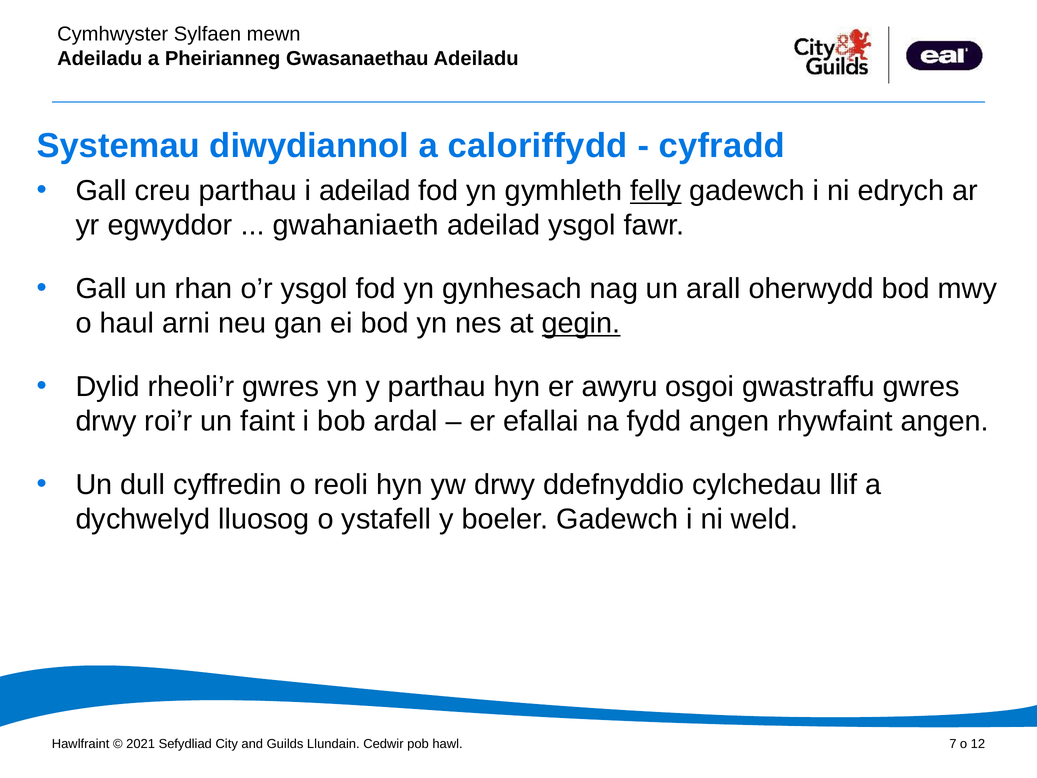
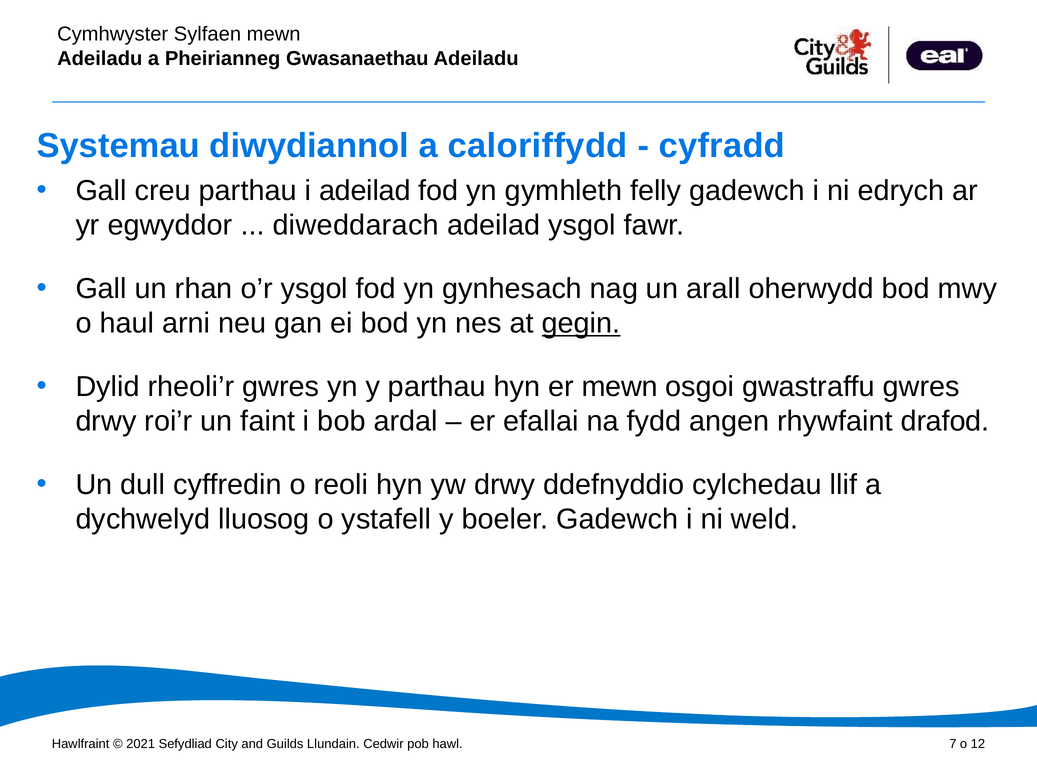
felly underline: present -> none (656, 191)
gwahaniaeth: gwahaniaeth -> diweddarach (356, 225)
er awyru: awyru -> mewn (620, 387)
rhywfaint angen: angen -> drafod (945, 421)
